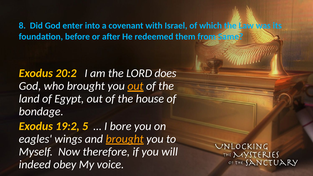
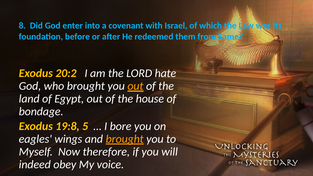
does: does -> hate (165, 73)
19:2: 19:2 -> 19:8 (68, 126)
